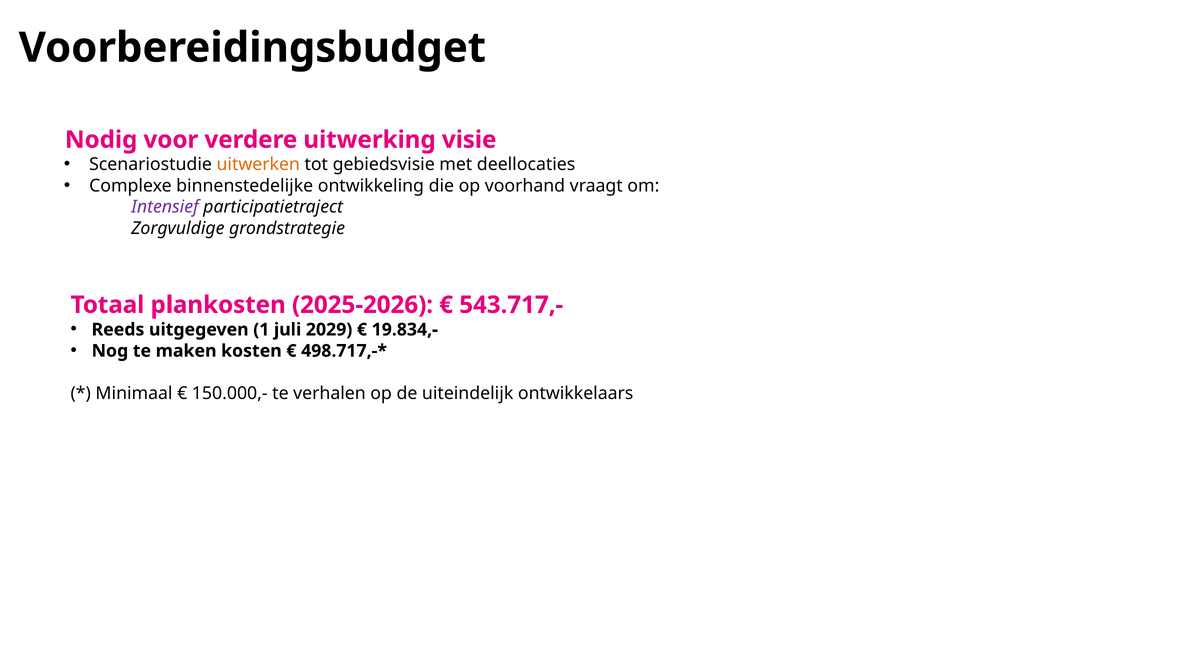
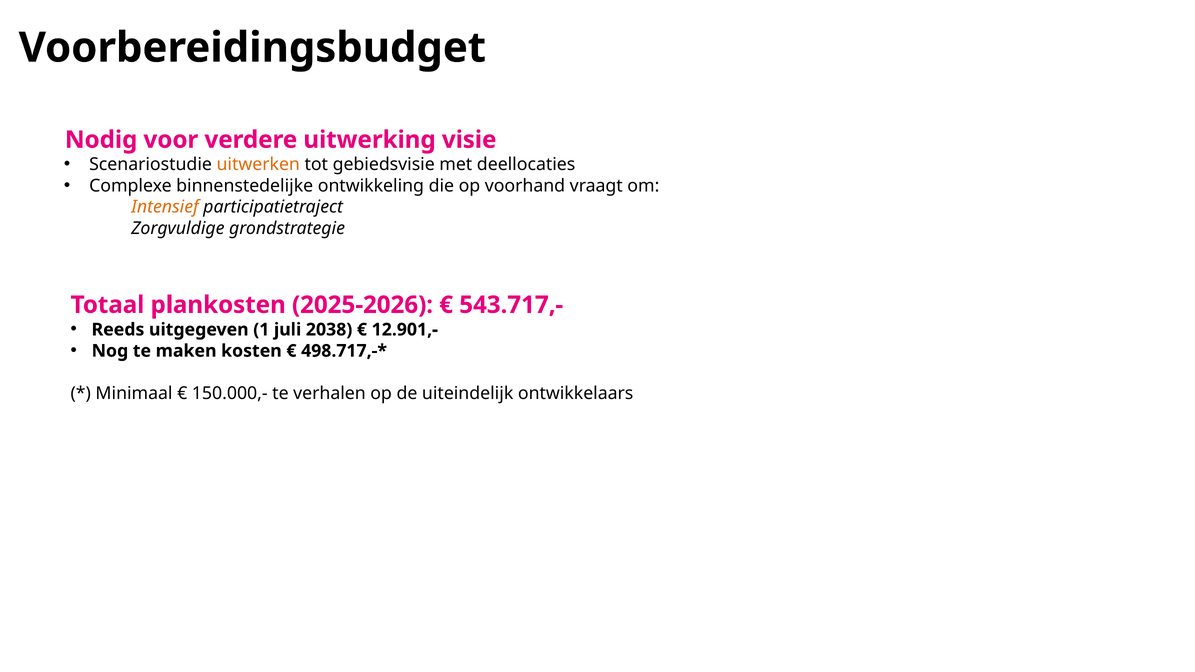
Intensief colour: purple -> orange (165, 207)
2029: 2029 -> 2038 (329, 330)
19.834,-: 19.834,- -> 12.901,- (405, 330)
